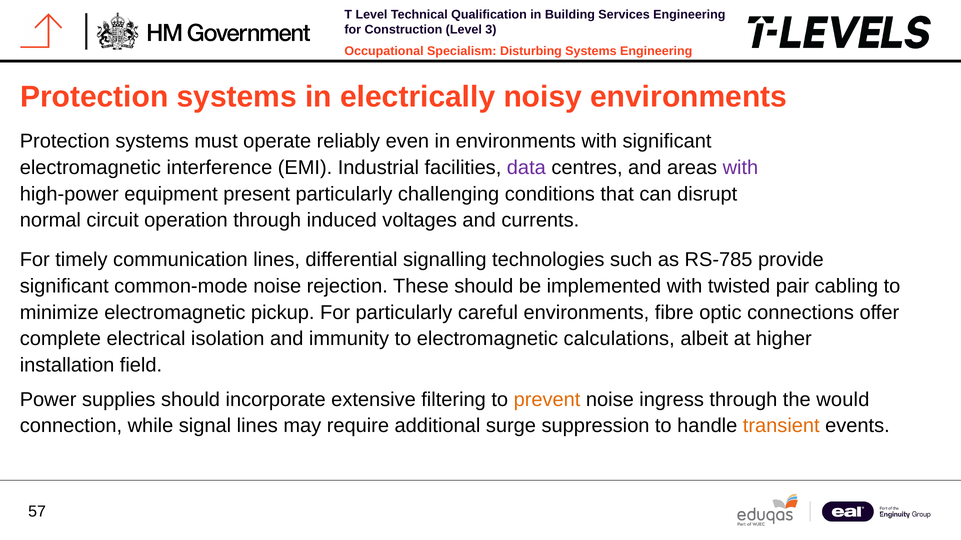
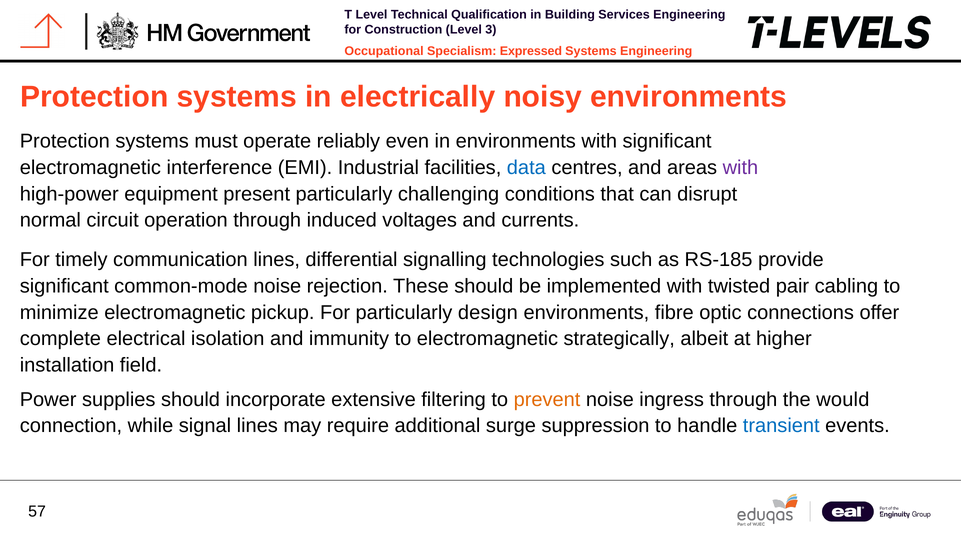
Disturbing: Disturbing -> Expressed (531, 51)
data colour: purple -> blue (526, 168)
RS-785: RS-785 -> RS-185 (719, 260)
careful: careful -> design (488, 313)
calculations: calculations -> strategically (619, 339)
transient colour: orange -> blue (781, 426)
